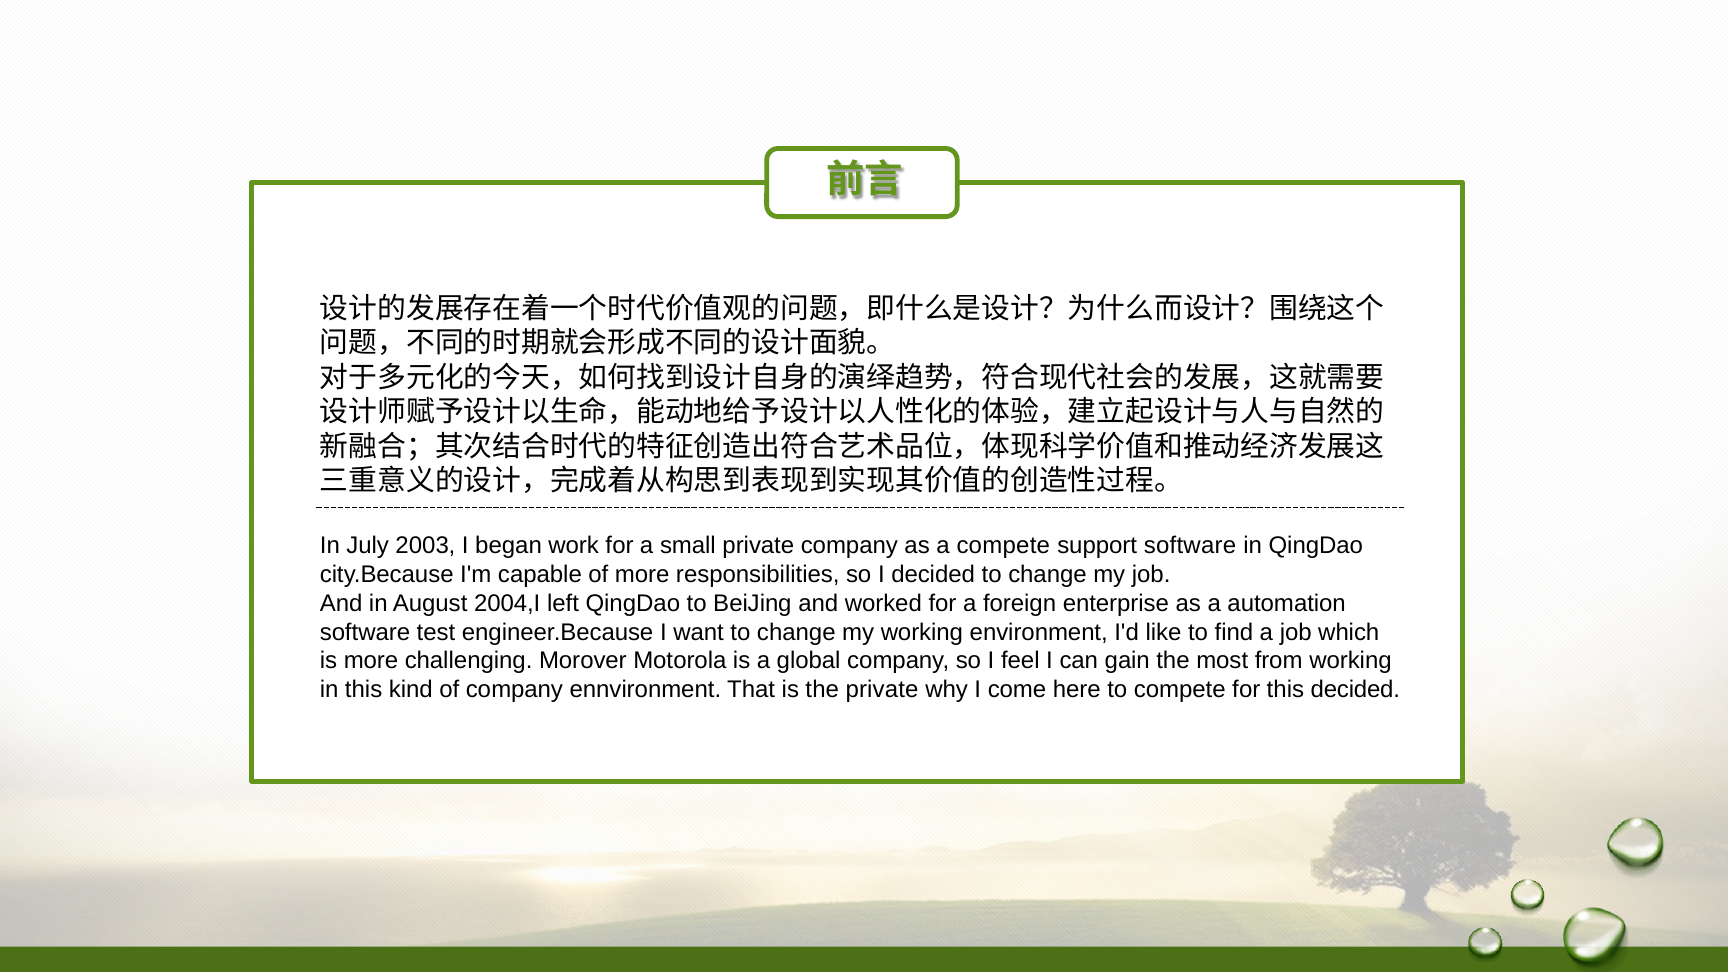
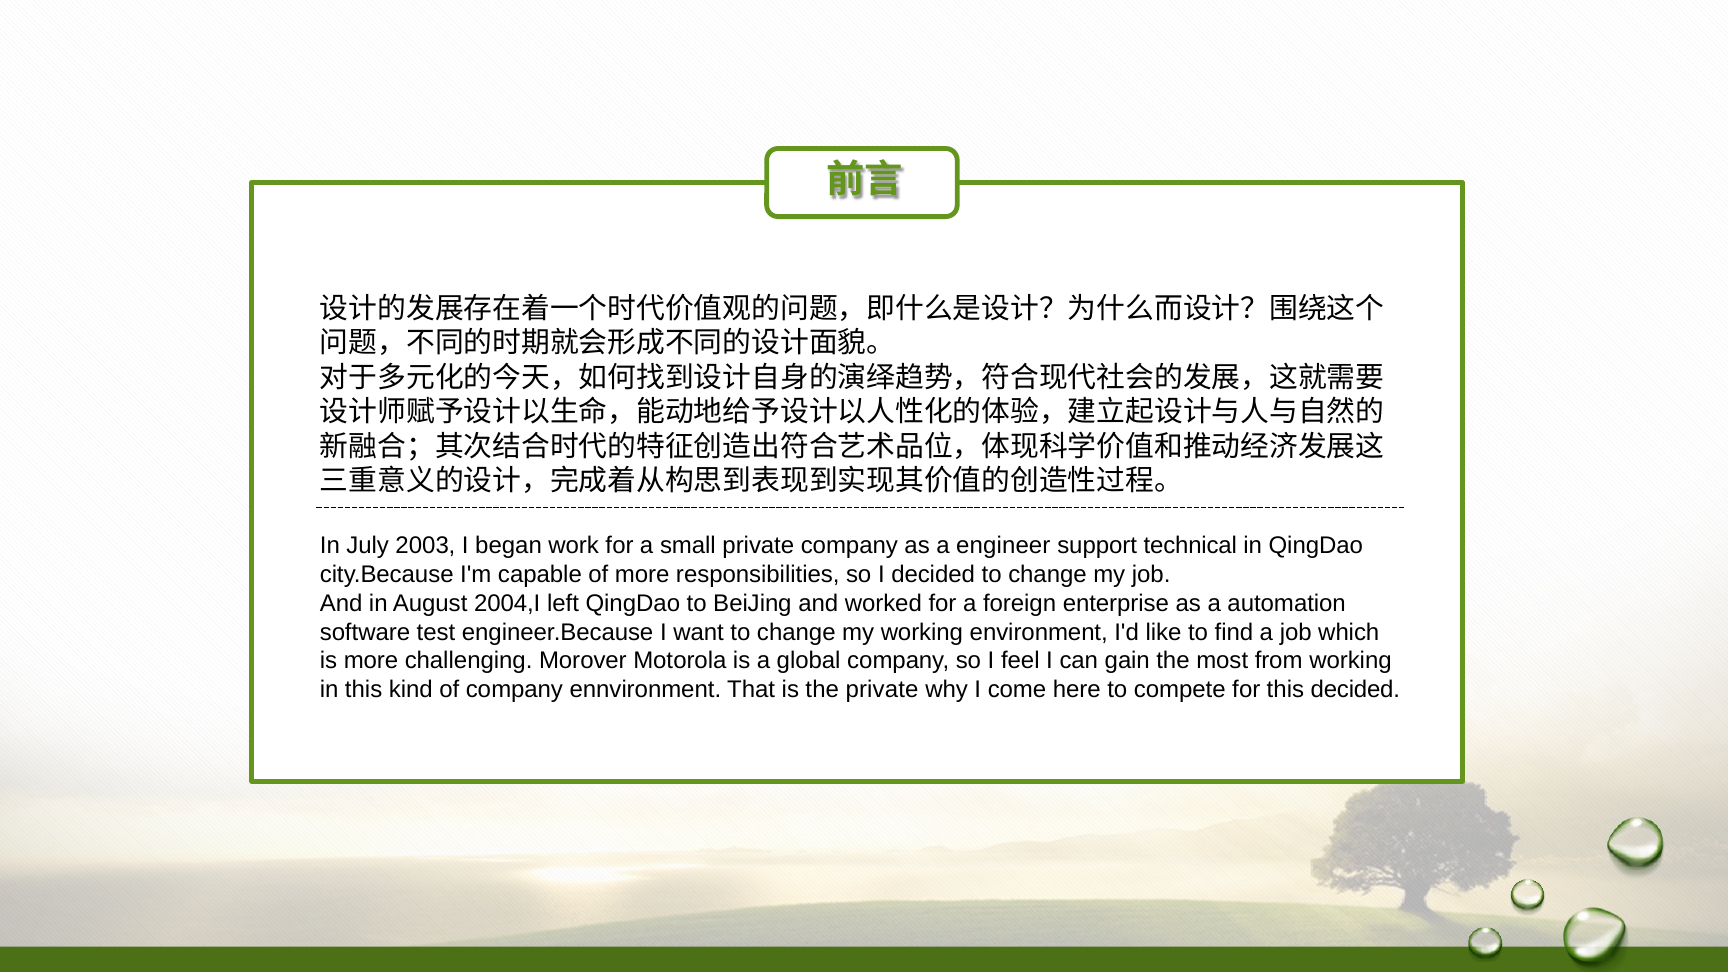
a compete: compete -> engineer (1003, 546)
support software: software -> technical (1190, 546)
